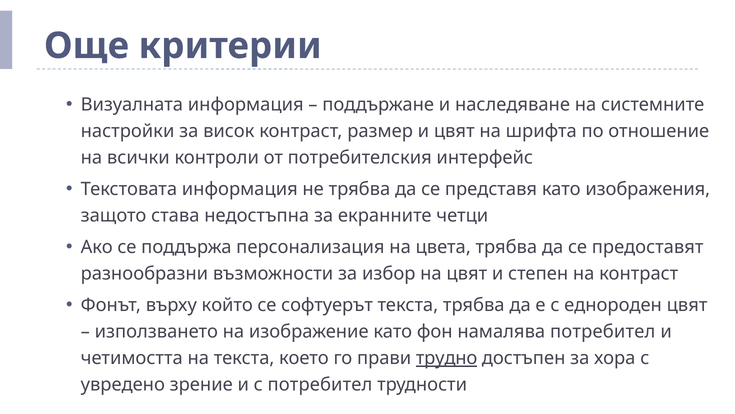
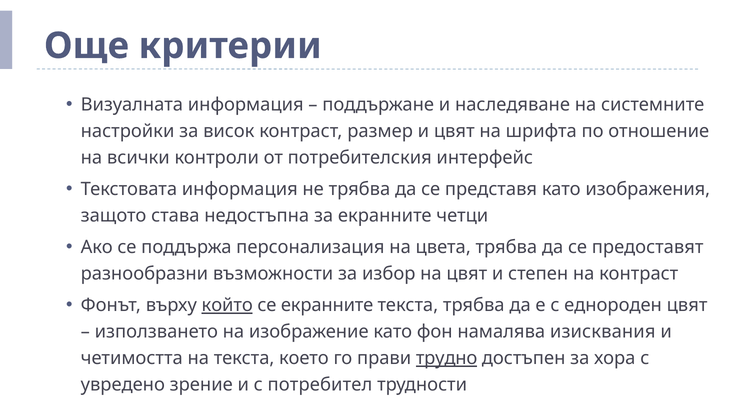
който underline: none -> present (227, 305)
се софтуерът: софтуерът -> екранните (327, 305)
намалява потребител: потребител -> изисквания (603, 331)
